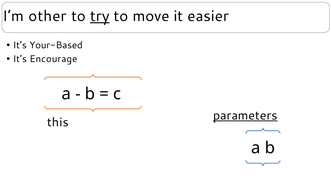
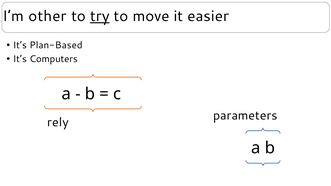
Your-Based: Your-Based -> Plan-Based (56, 45)
Encourage: Encourage -> Computers (53, 59)
parameters underline: present -> none (245, 116)
this: this -> rely (58, 122)
